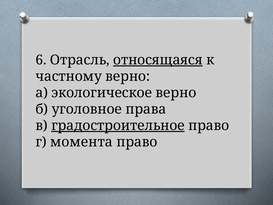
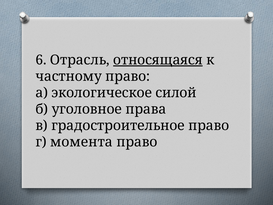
частному верно: верно -> право (128, 76)
экологическое верно: верно -> силой (176, 93)
градостроительное underline: present -> none (118, 125)
